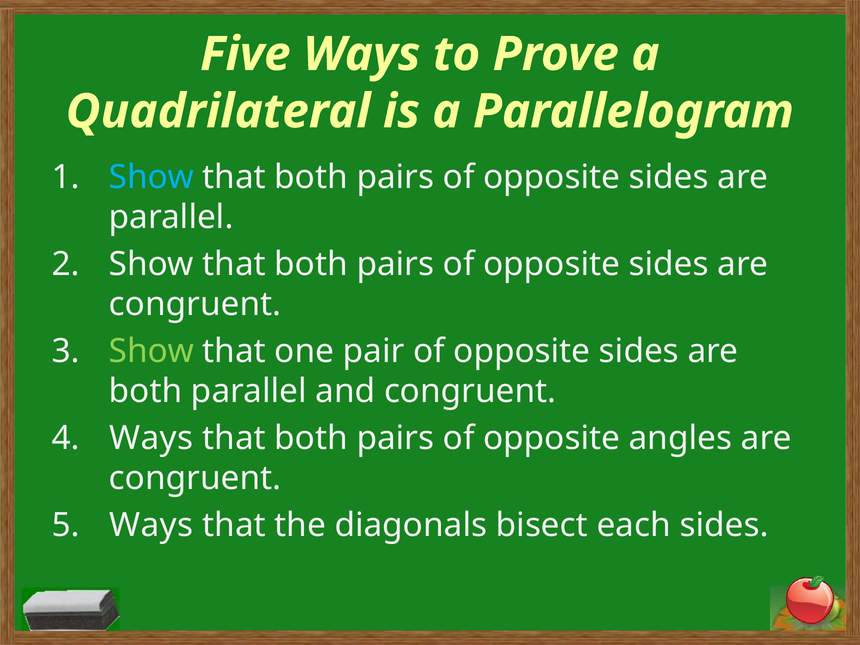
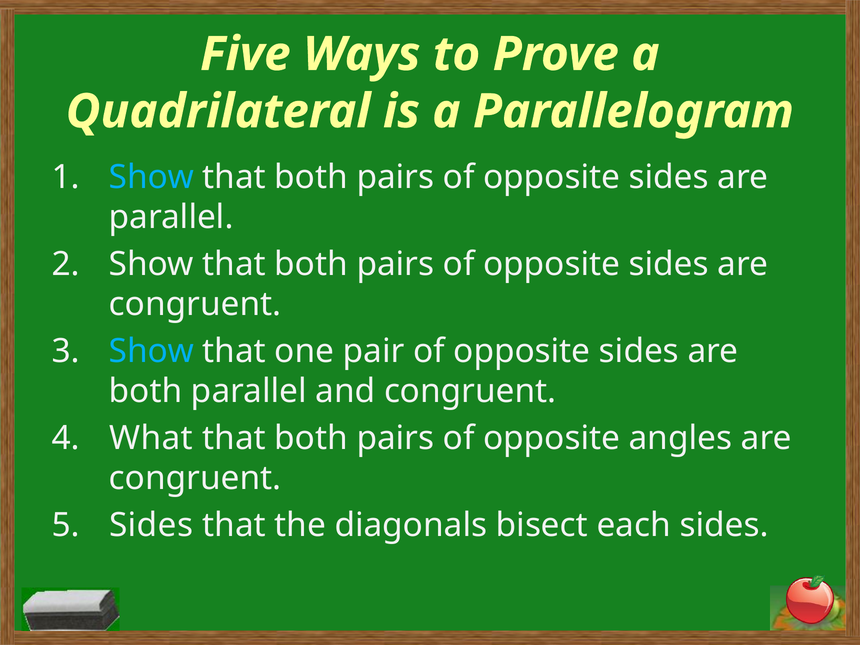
Show colour: light green -> light blue (151, 351)
Ways: Ways -> What (151, 438)
Ways: Ways -> Sides (151, 525)
